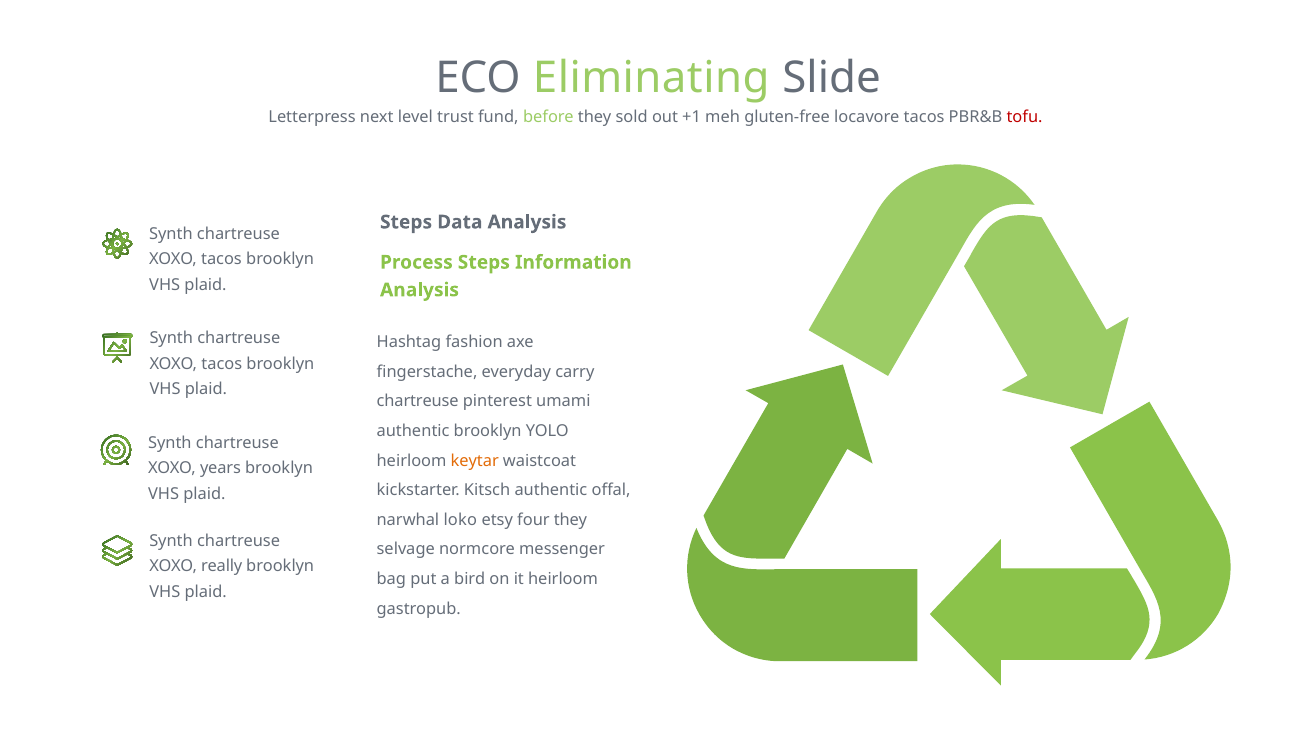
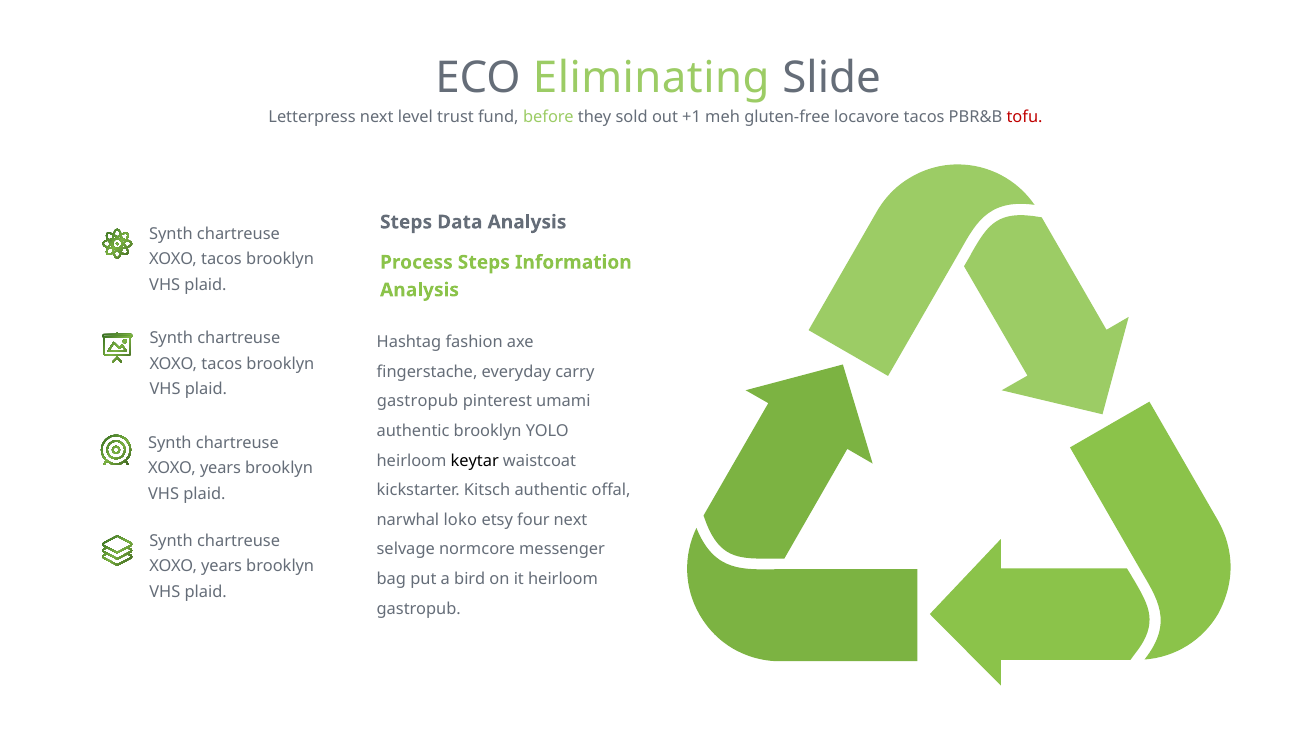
chartreuse: chartreuse -> gastropub (418, 401)
keytar colour: orange -> black (475, 460)
four they: they -> next (570, 520)
really: really -> years (222, 566)
